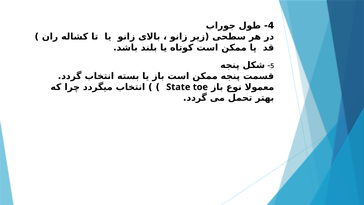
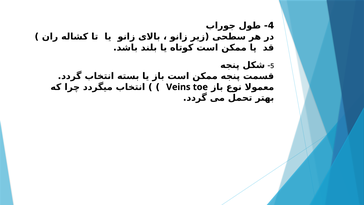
State: State -> Veins (178, 87)
